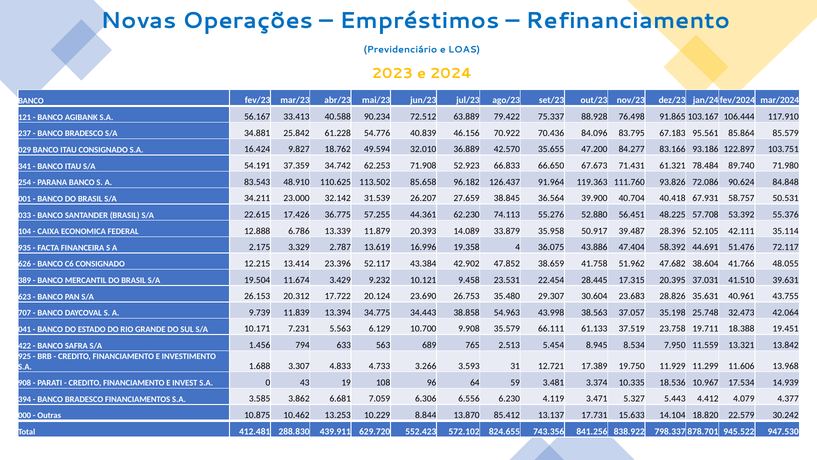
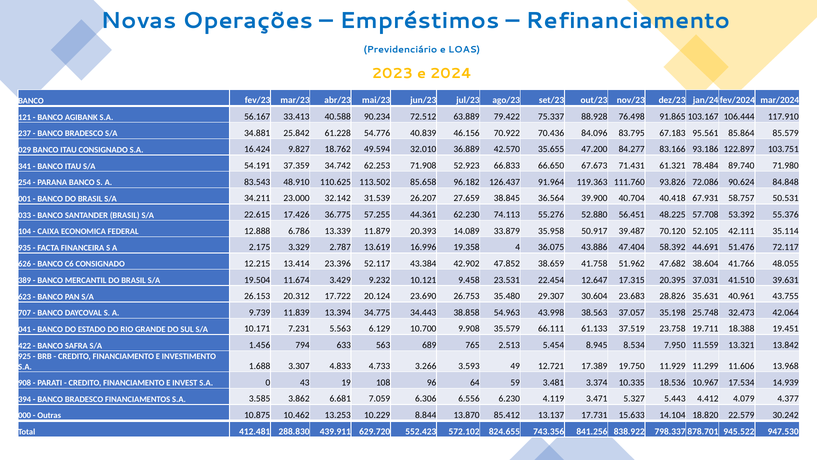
28.396: 28.396 -> 70.120 (672, 231)
28.445: 28.445 -> 12.647 (594, 280)
31: 31 -> 49 (515, 366)
